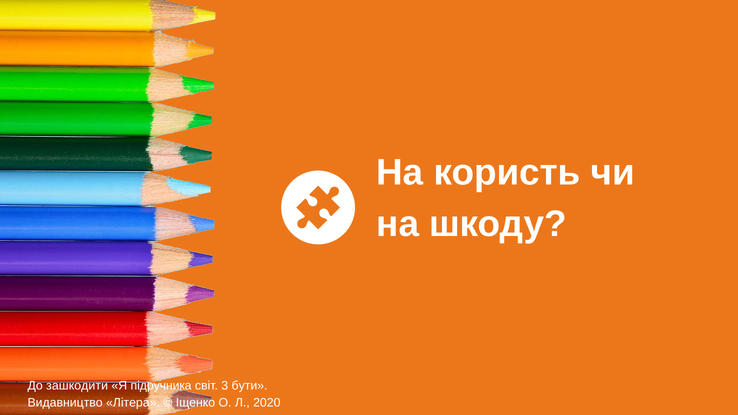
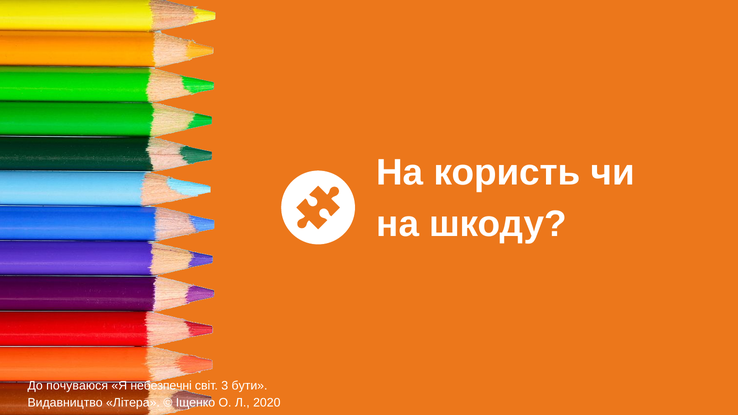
зашкодити: зашкодити -> почуваюся (77, 386)
підручника: підручника -> небезпечні (161, 386)
